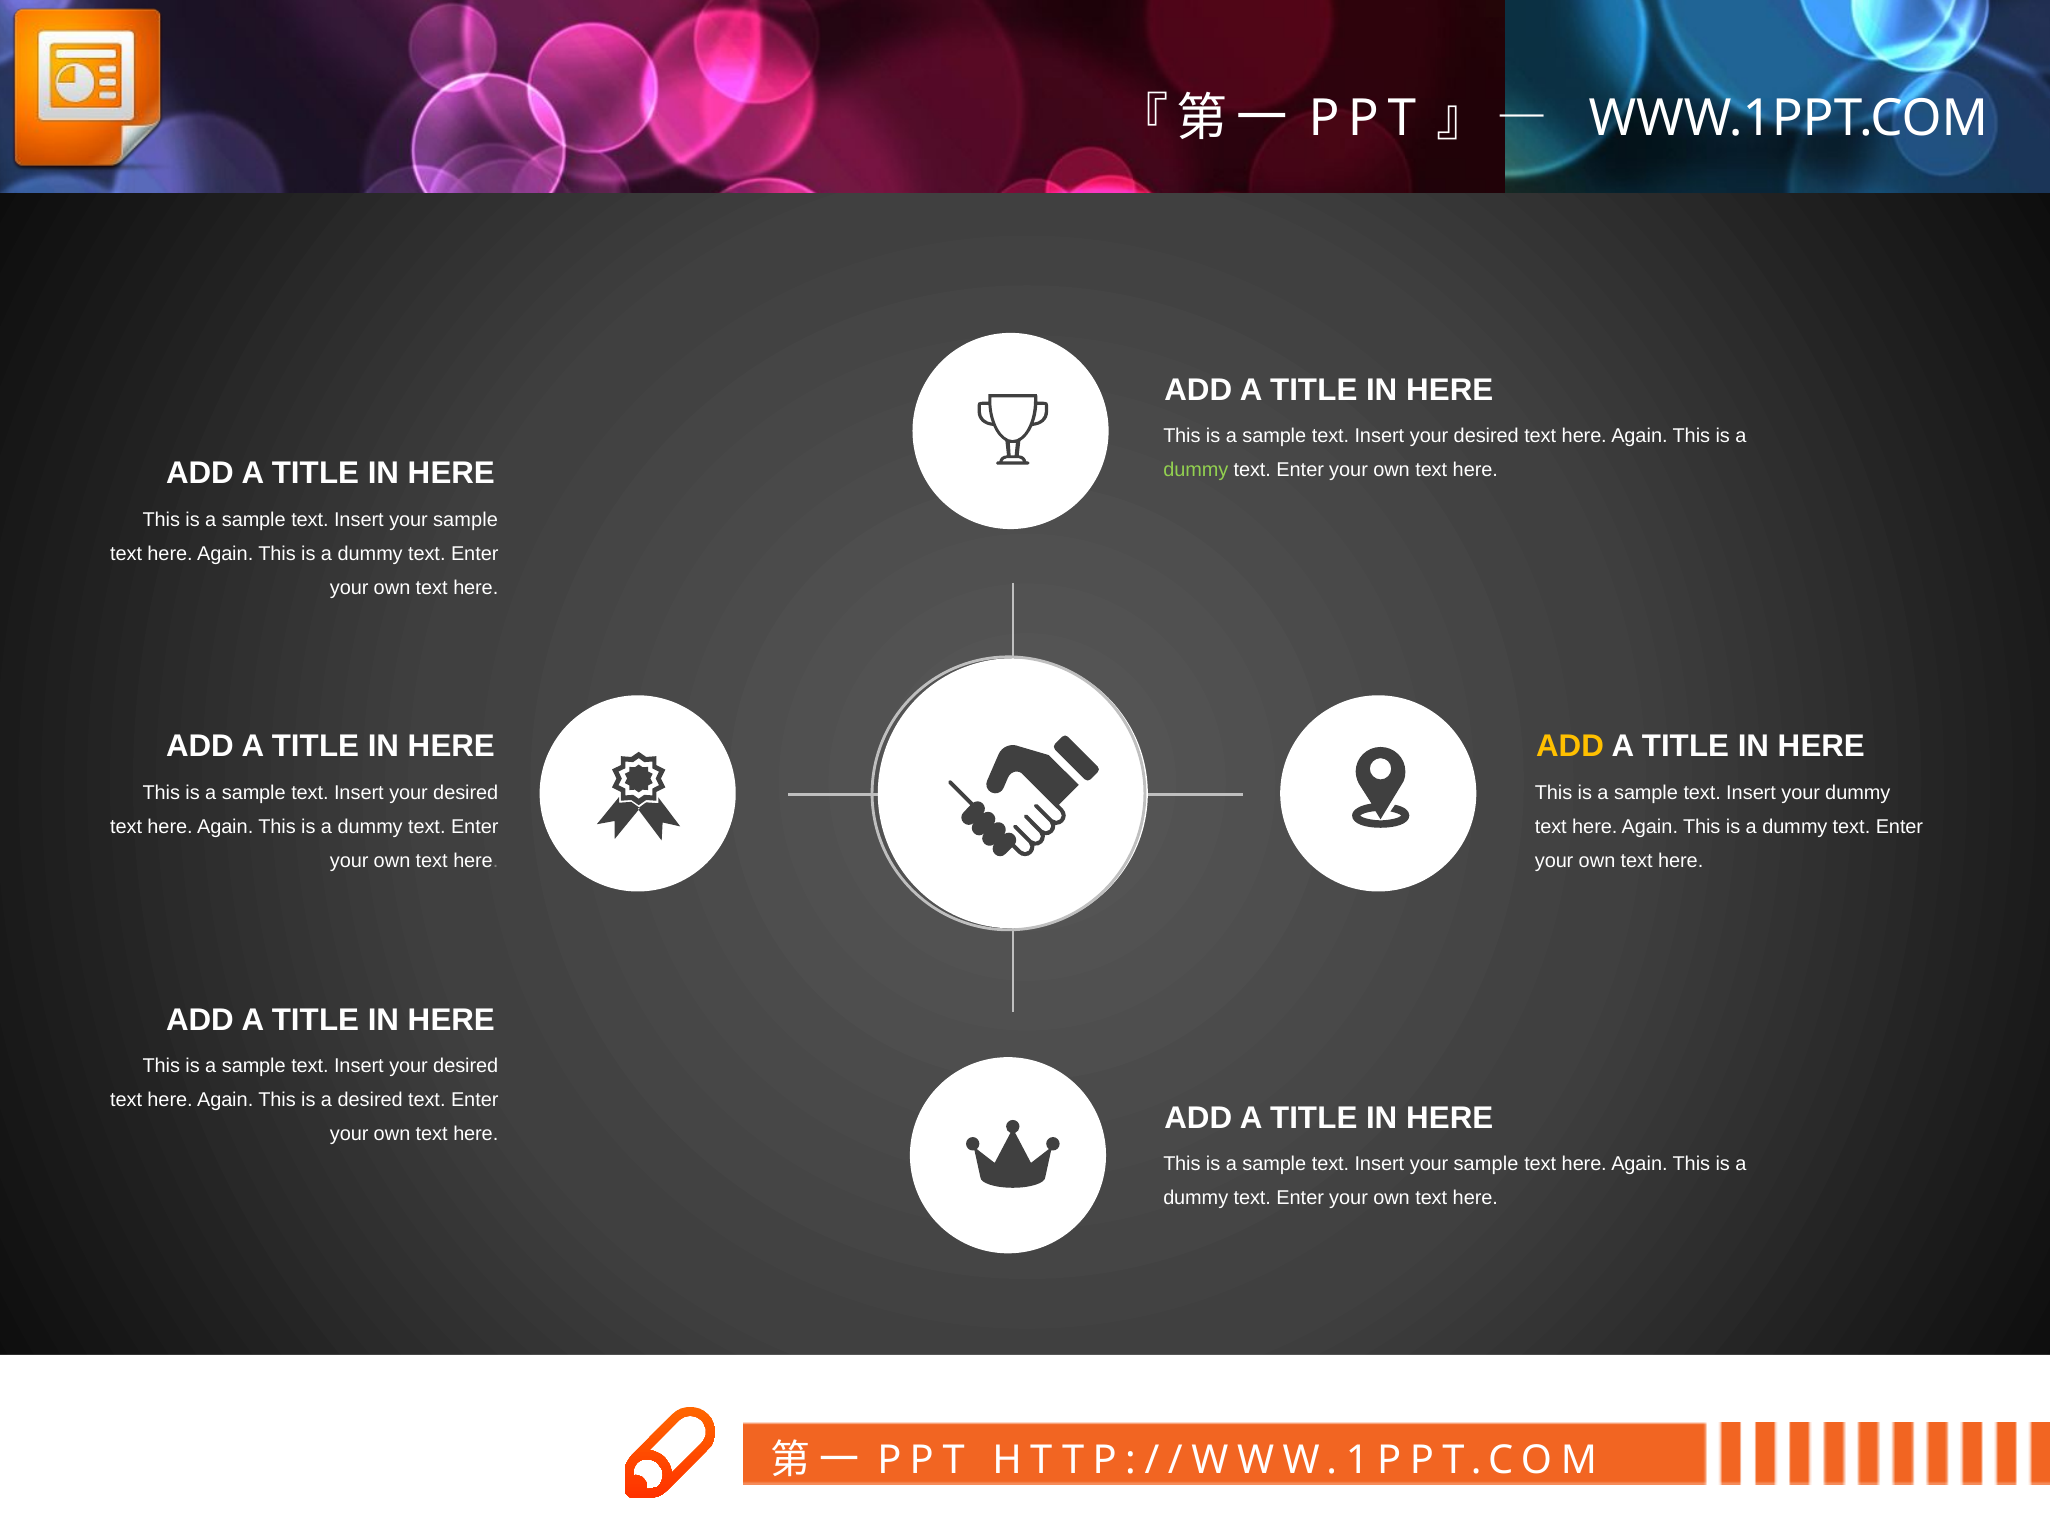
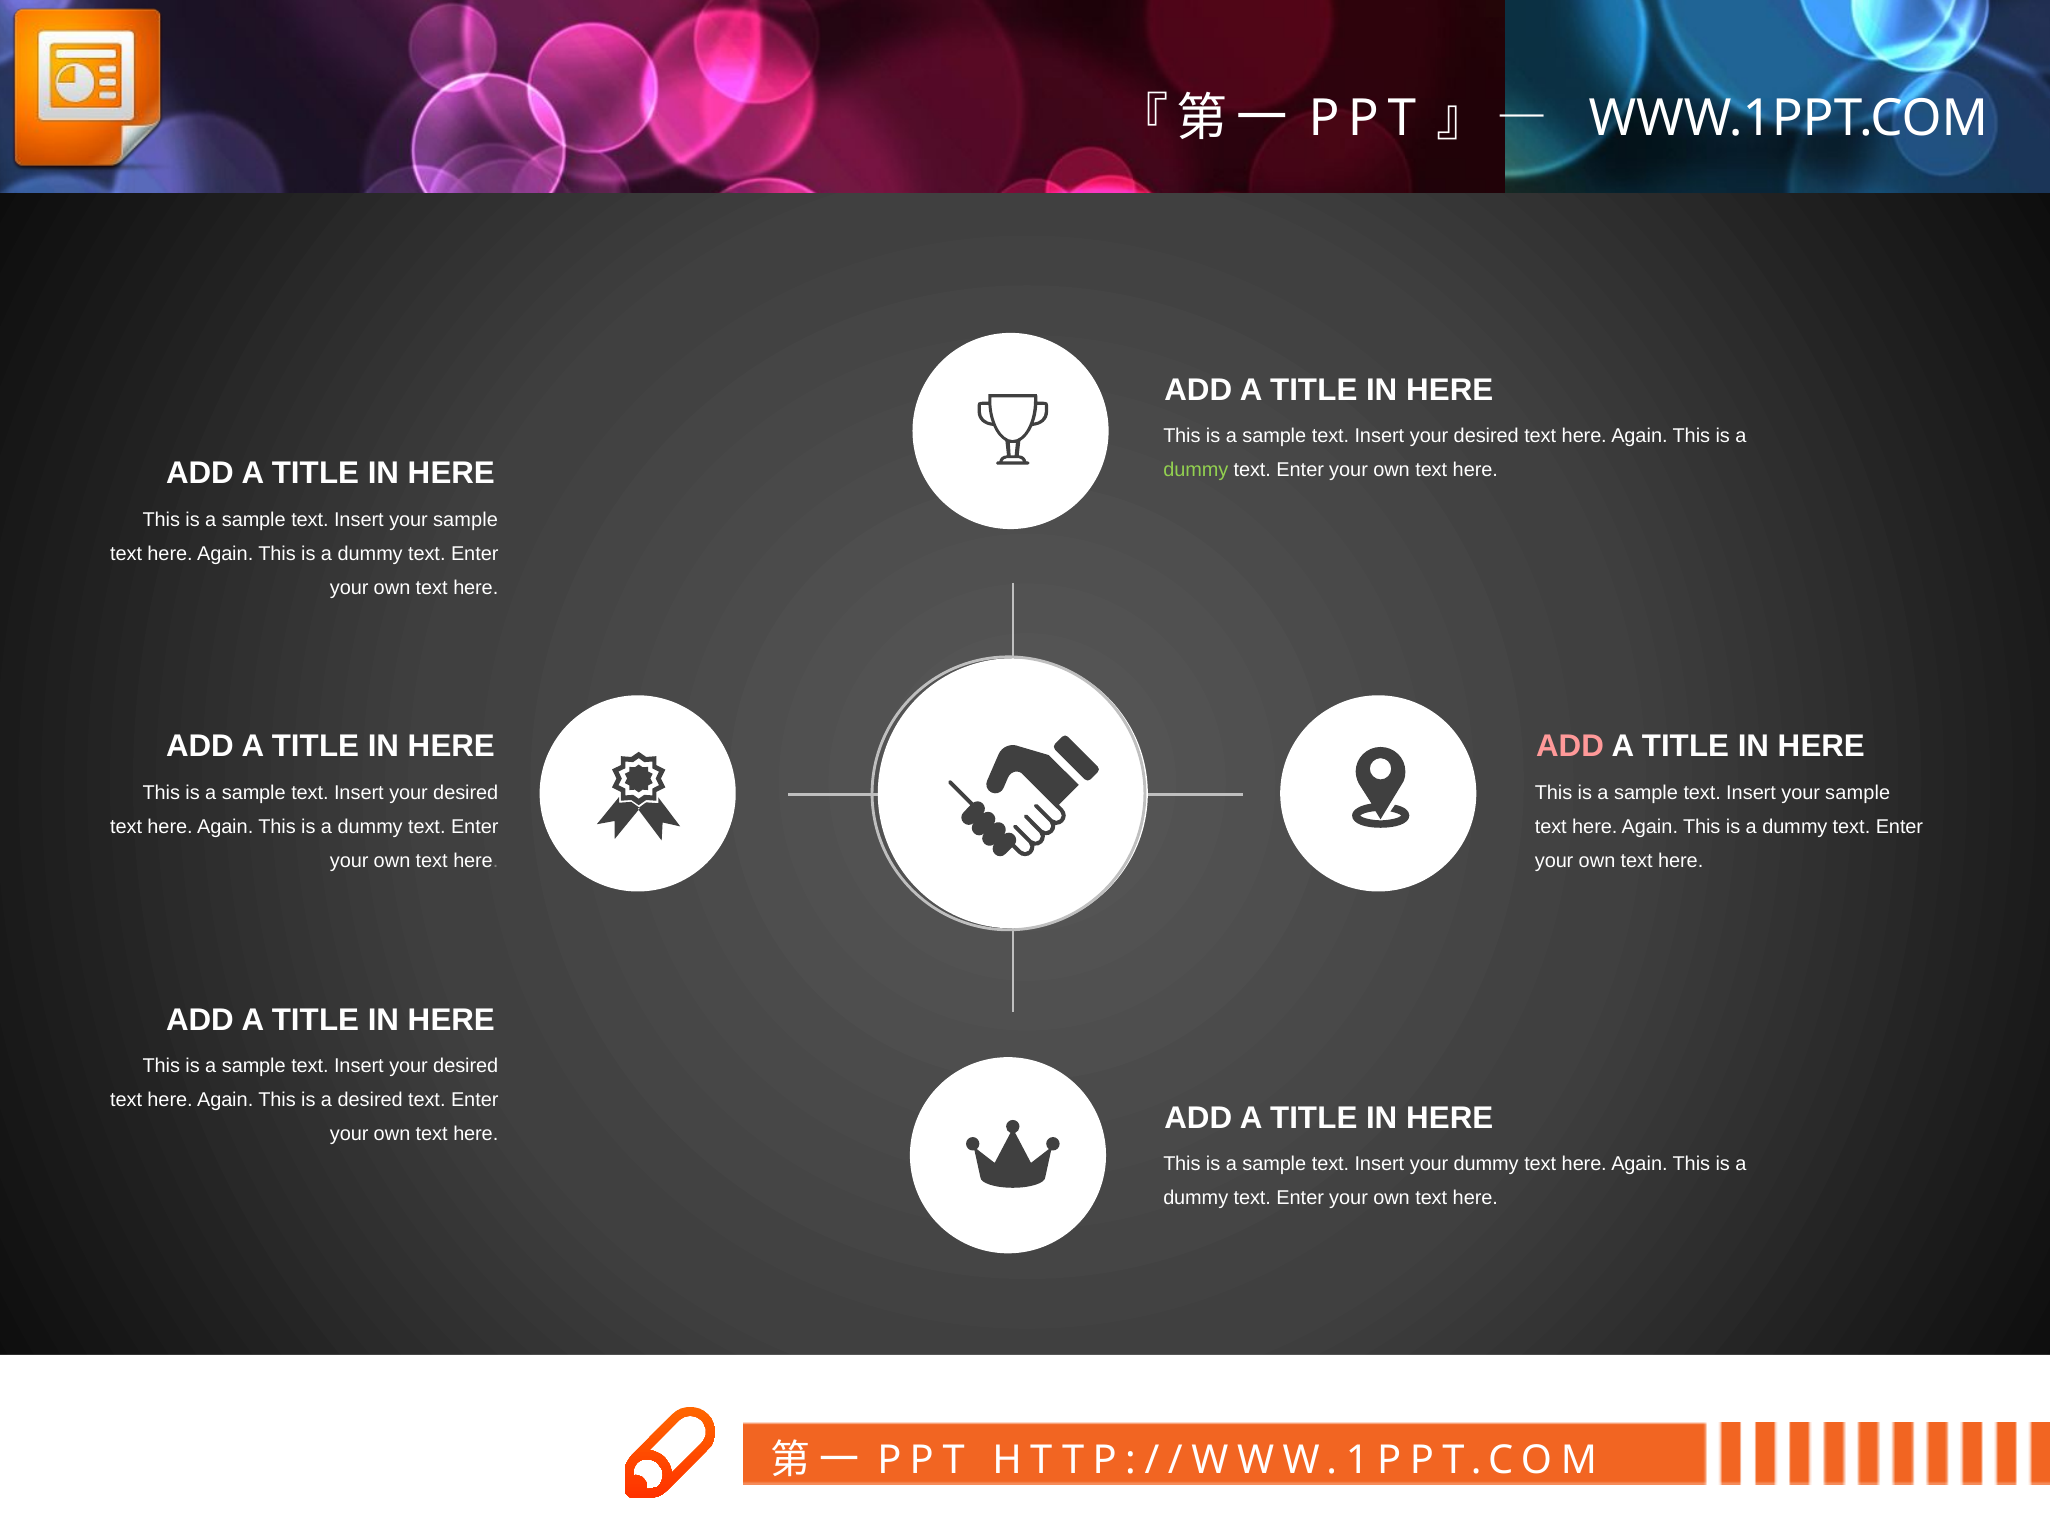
ADD colour: yellow -> pink (1570, 746)
dummy: dummy -> sample (1858, 792)
sample: sample -> dummy (1486, 1164)
